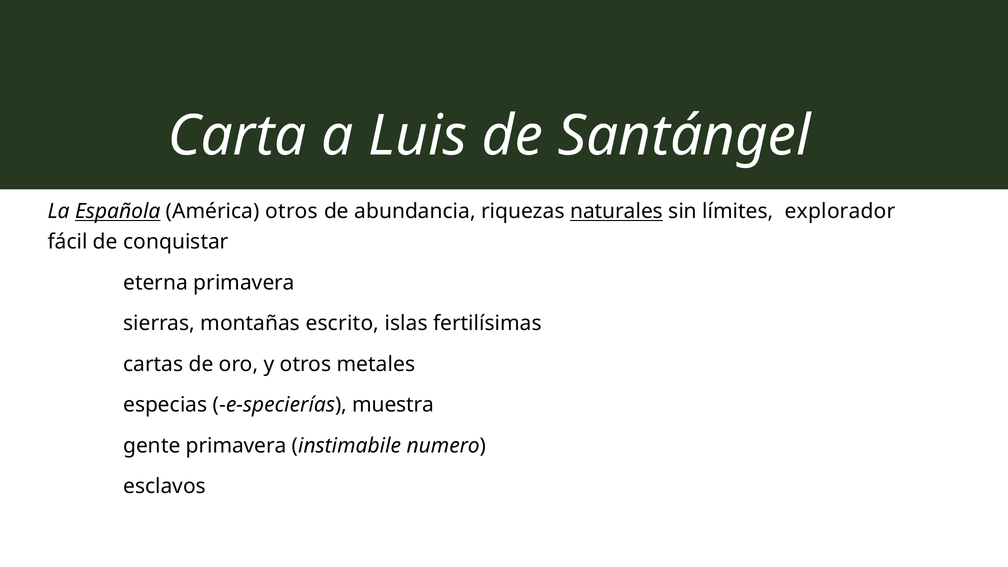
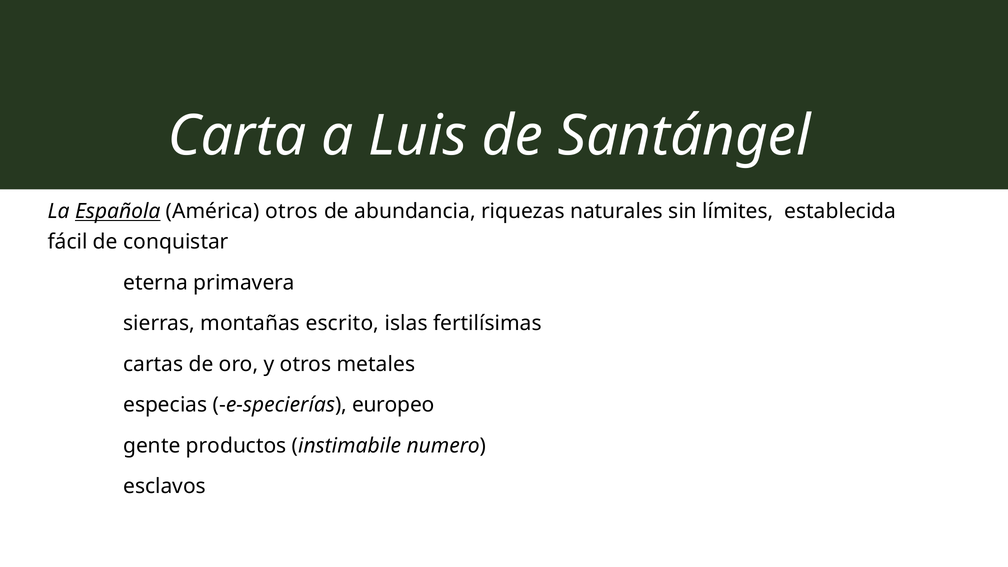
naturales underline: present -> none (617, 212)
explorador: explorador -> establecida (840, 212)
muestra: muestra -> europeo (393, 405)
gente primavera: primavera -> productos (236, 446)
